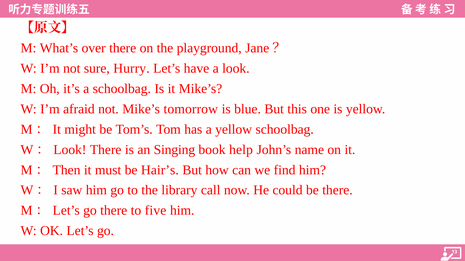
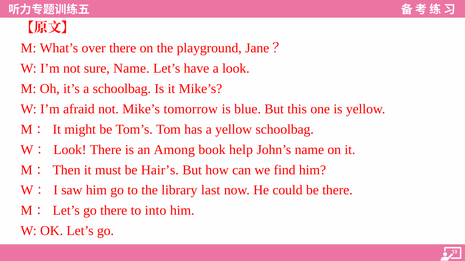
sure Hurry: Hurry -> Name (131, 68)
Singing: Singing -> Among (174, 150)
call: call -> last (211, 191)
five: five -> into (156, 211)
